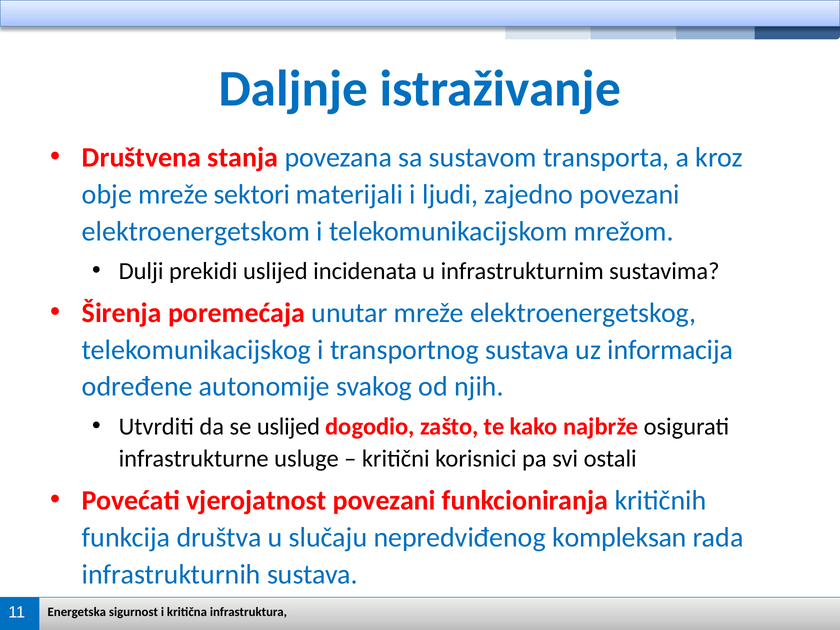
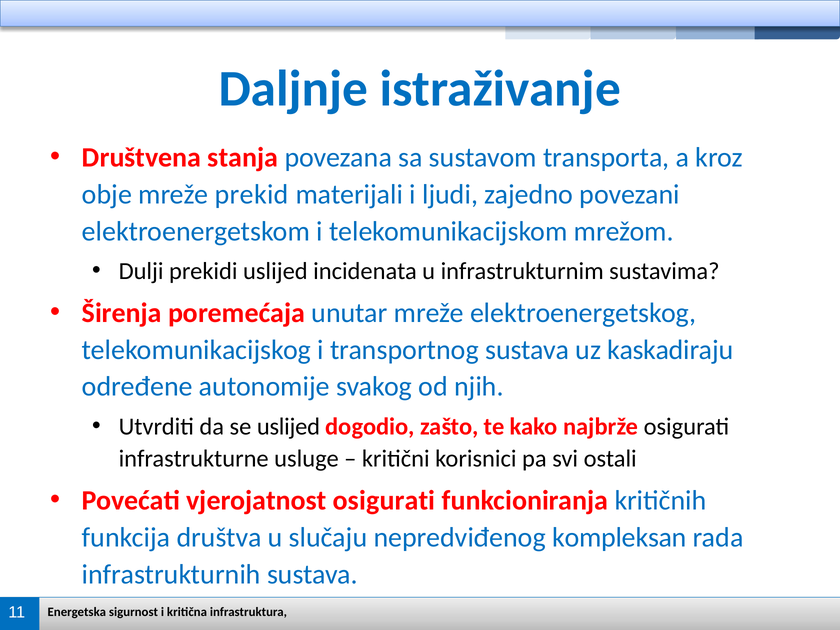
sektori: sektori -> prekid (252, 195)
informacija: informacija -> kaskadiraju (670, 350)
vjerojatnost povezani: povezani -> osigurati (384, 500)
